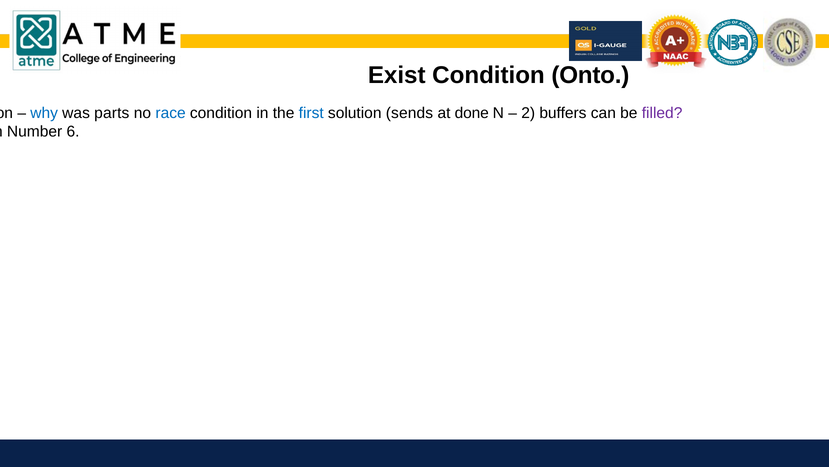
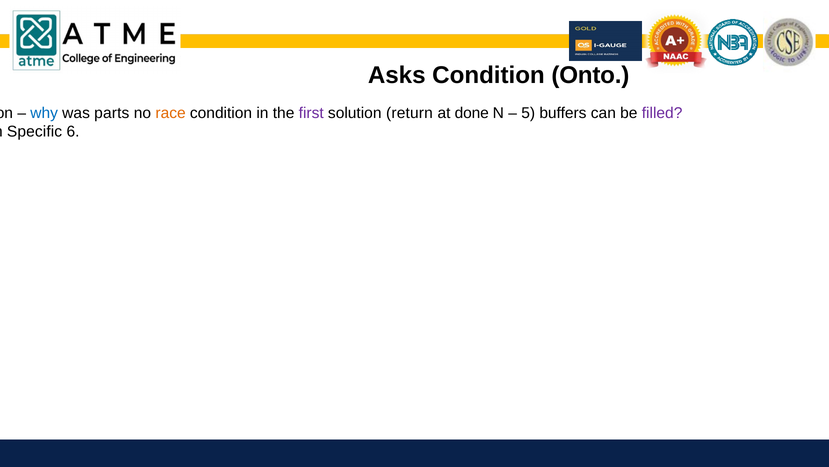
Exist: Exist -> Asks (397, 75)
race colour: blue -> orange (171, 113)
first colour: blue -> purple (311, 113)
sends: sends -> return (409, 113)
2: 2 -> 5 (528, 113)
Number: Number -> Specific (35, 132)
